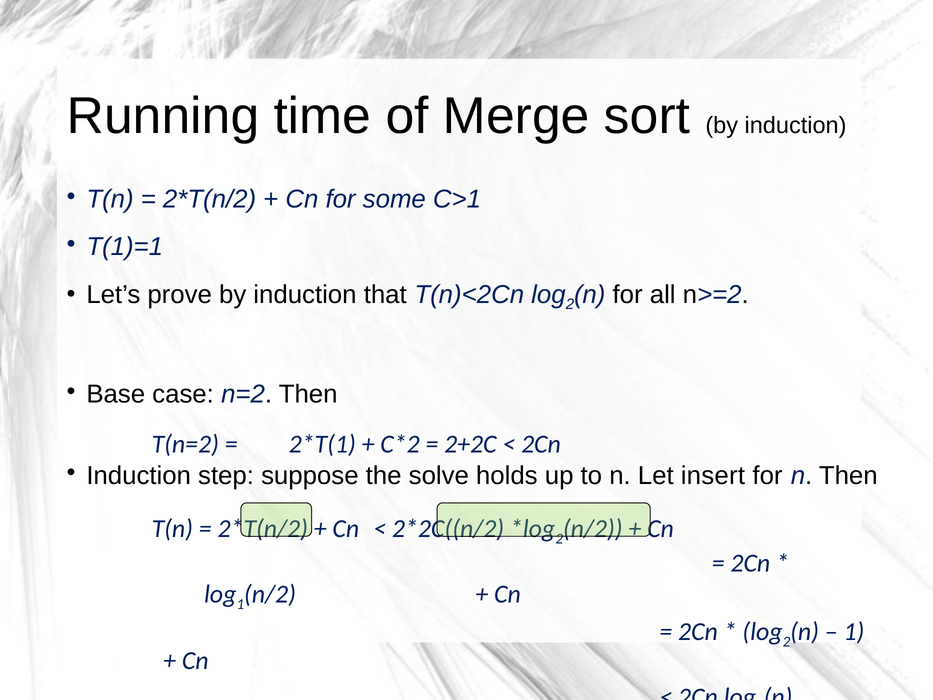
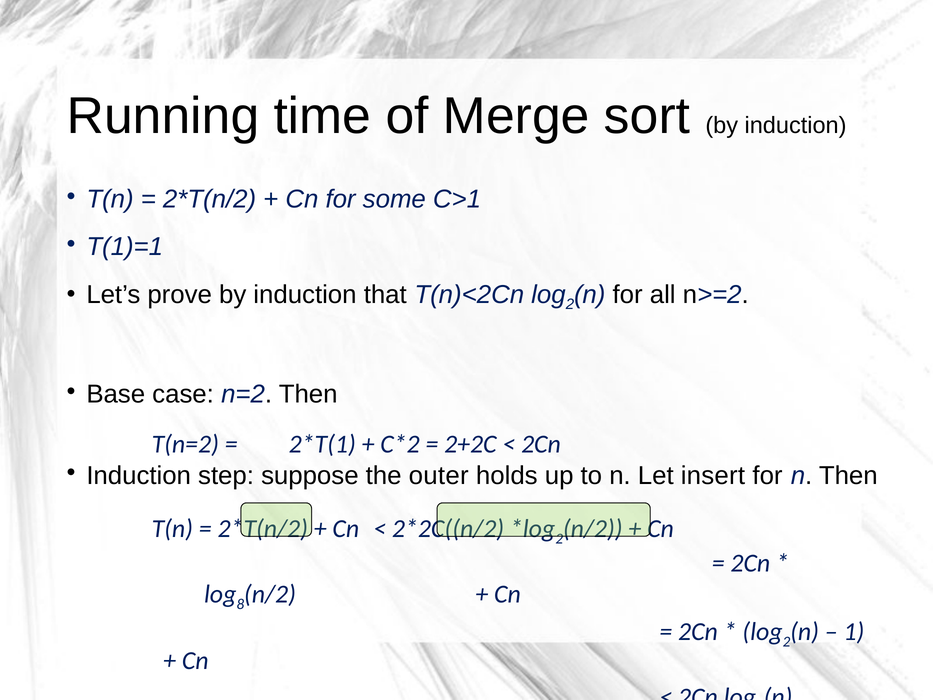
solve: solve -> outer (439, 475)
1: 1 -> 8 (240, 604)
